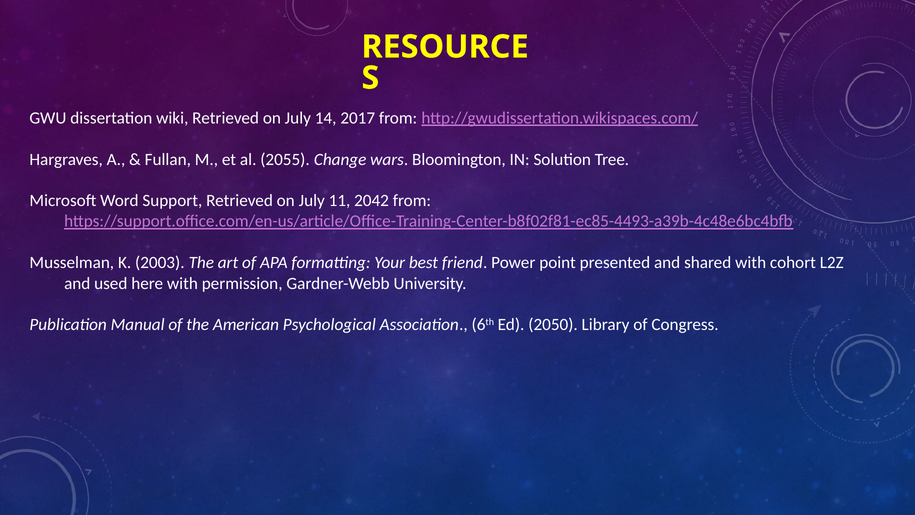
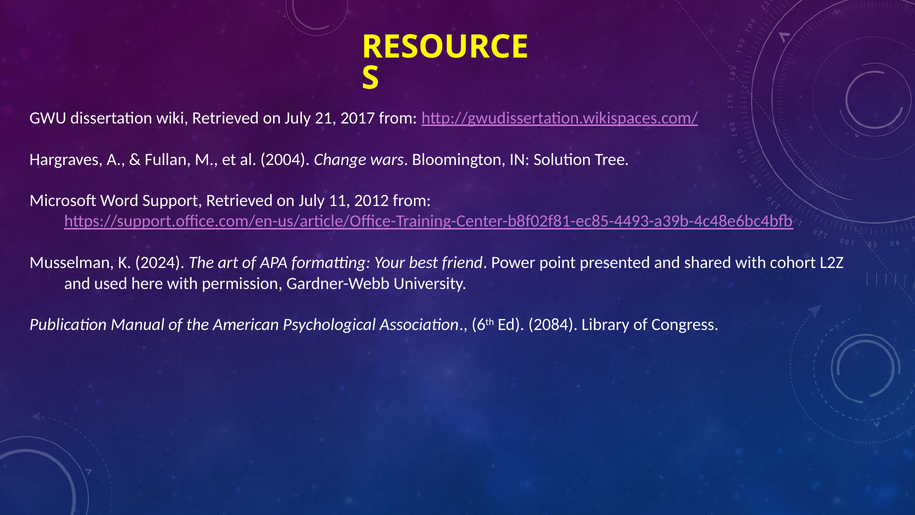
14: 14 -> 21 (326, 118)
2055: 2055 -> 2004 (285, 159)
2042: 2042 -> 2012 (372, 201)
2003: 2003 -> 2024 (160, 263)
2050: 2050 -> 2084 (553, 324)
